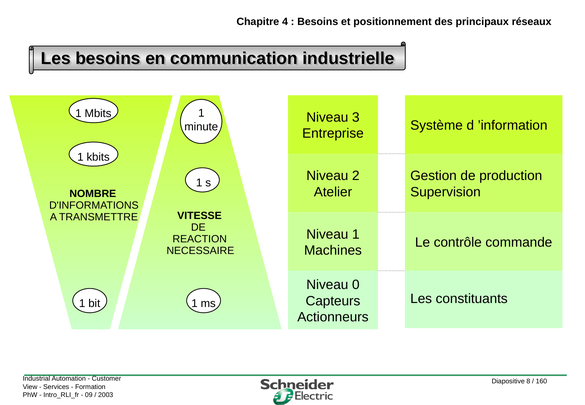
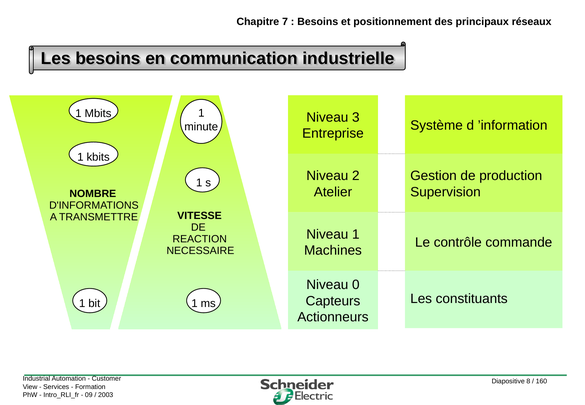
4: 4 -> 7 (285, 22)
